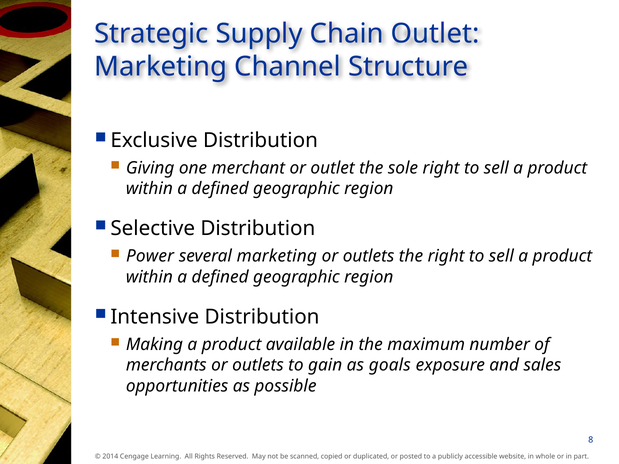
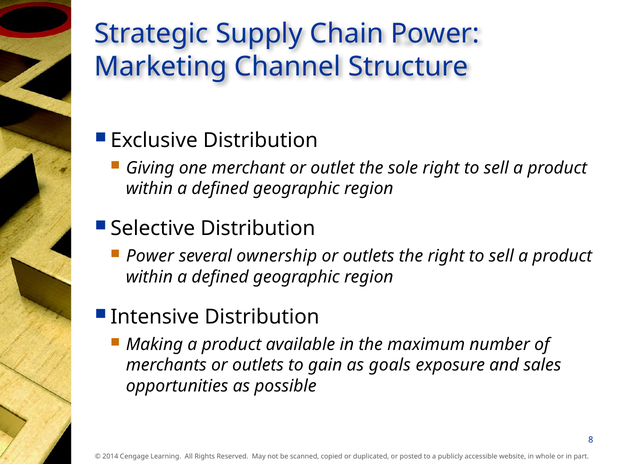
Chain Outlet: Outlet -> Power (435, 34)
several marketing: marketing -> ownership (277, 256)
